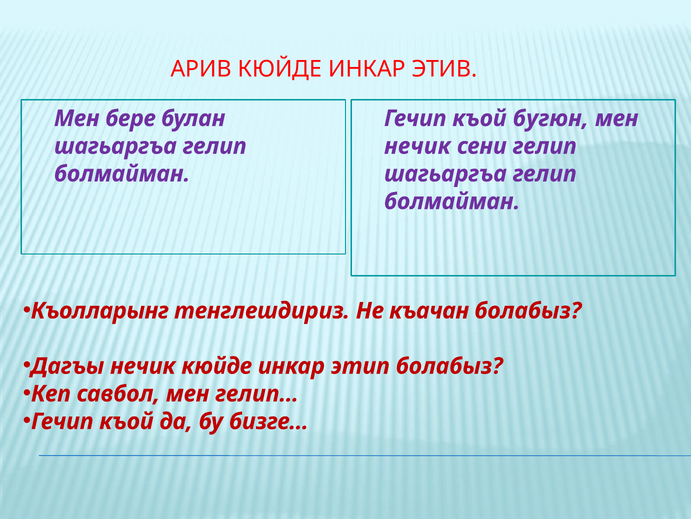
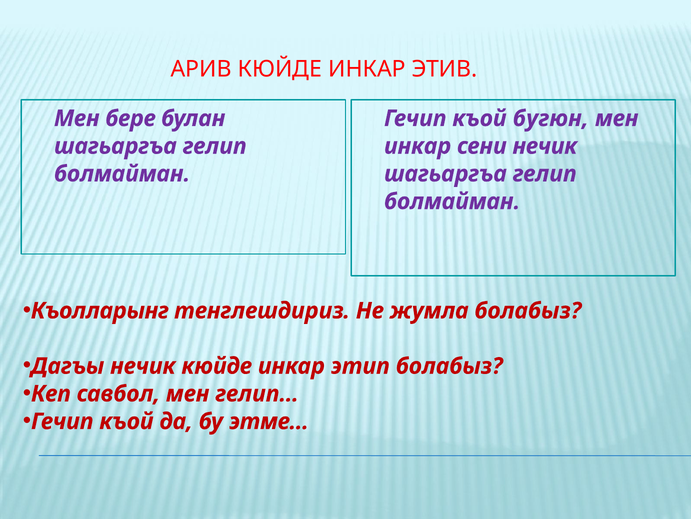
нечик: нечик -> инкар (418, 146)
сени гелип: гелип -> нечик (545, 146)
къачан: къачан -> жумла (429, 310)
бизге…: бизге… -> этме… (269, 421)
